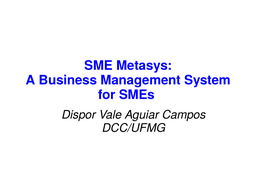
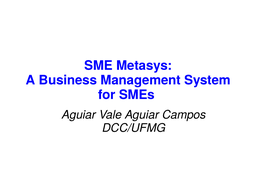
Dispor: Dispor -> Aguiar (79, 115)
